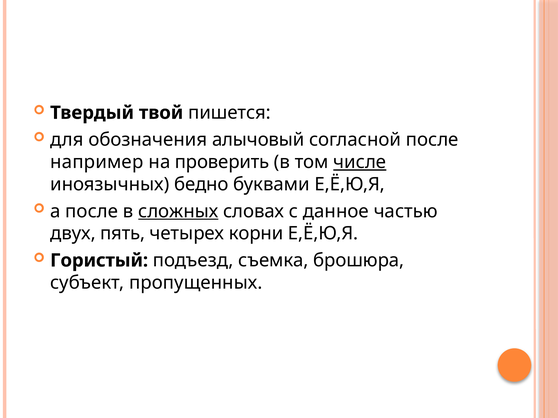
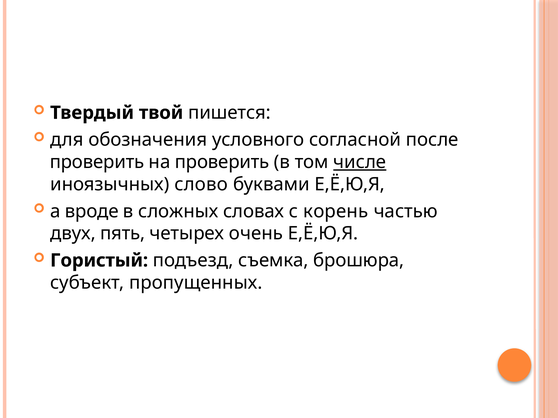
алычовый: алычовый -> условного (258, 140)
например: например -> проверить (97, 162)
бедно: бедно -> слово (201, 184)
а после: после -> вроде (92, 211)
сложных underline: present -> none (178, 211)
данное: данное -> корень (336, 211)
корни: корни -> очень (256, 234)
